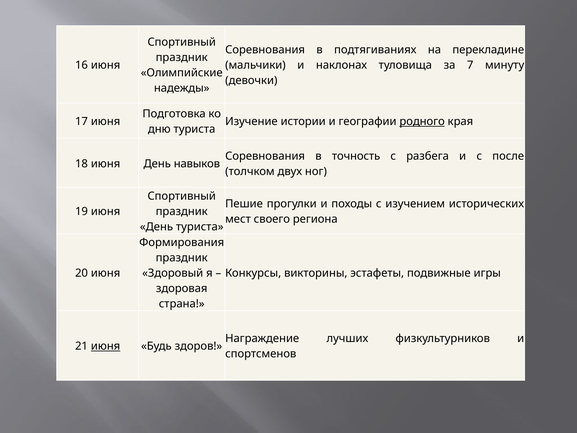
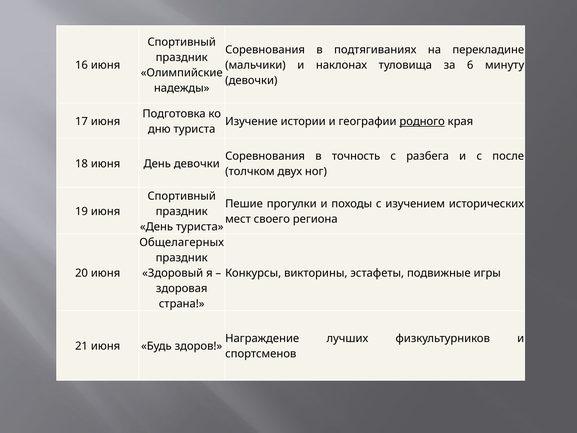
7: 7 -> 6 (470, 65)
День навыков: навыков -> девочки (197, 164)
Формирования: Формирования -> Общелагерных (182, 242)
июня underline: present -> none (106, 346)
